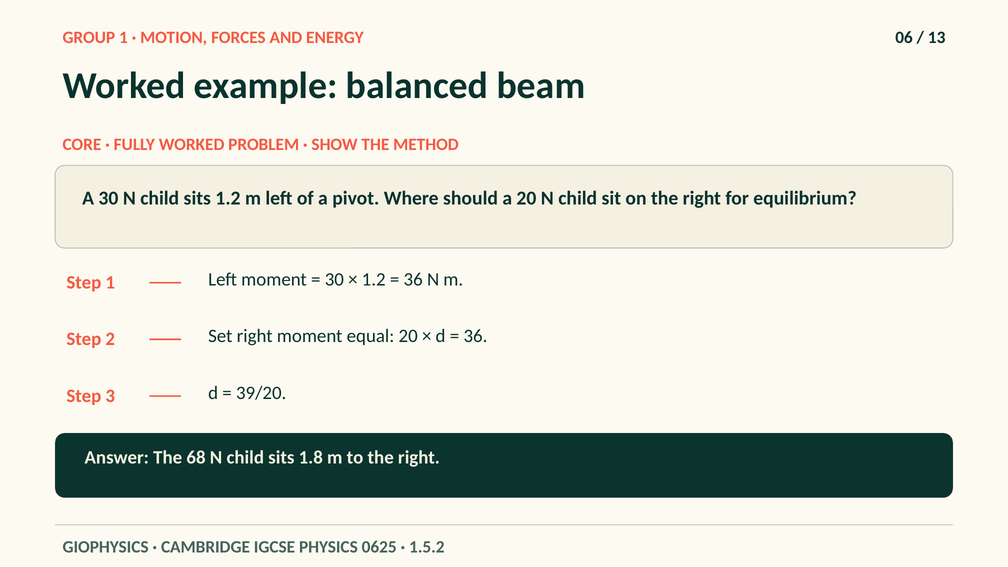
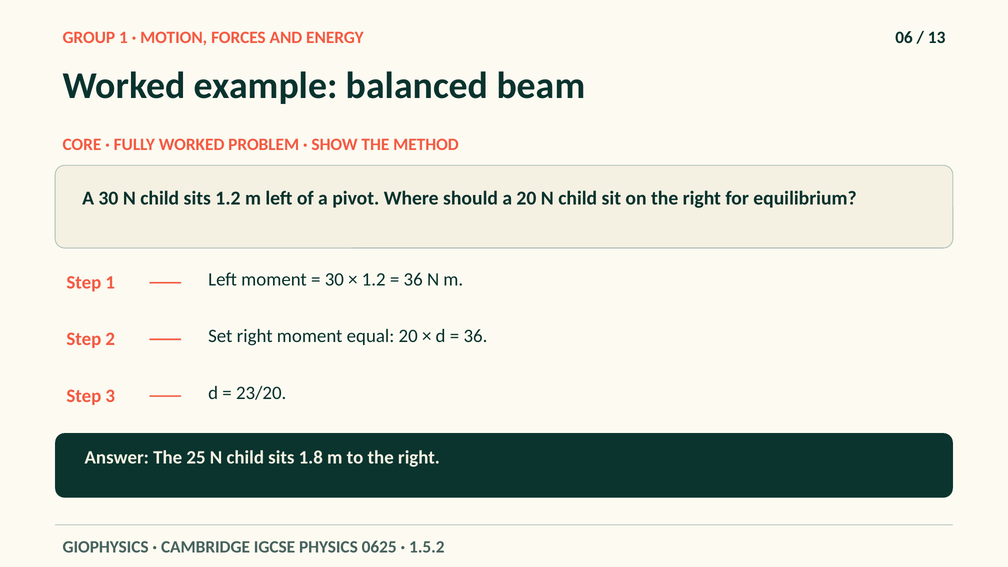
39/20: 39/20 -> 23/20 (261, 393)
68: 68 -> 25 (196, 457)
